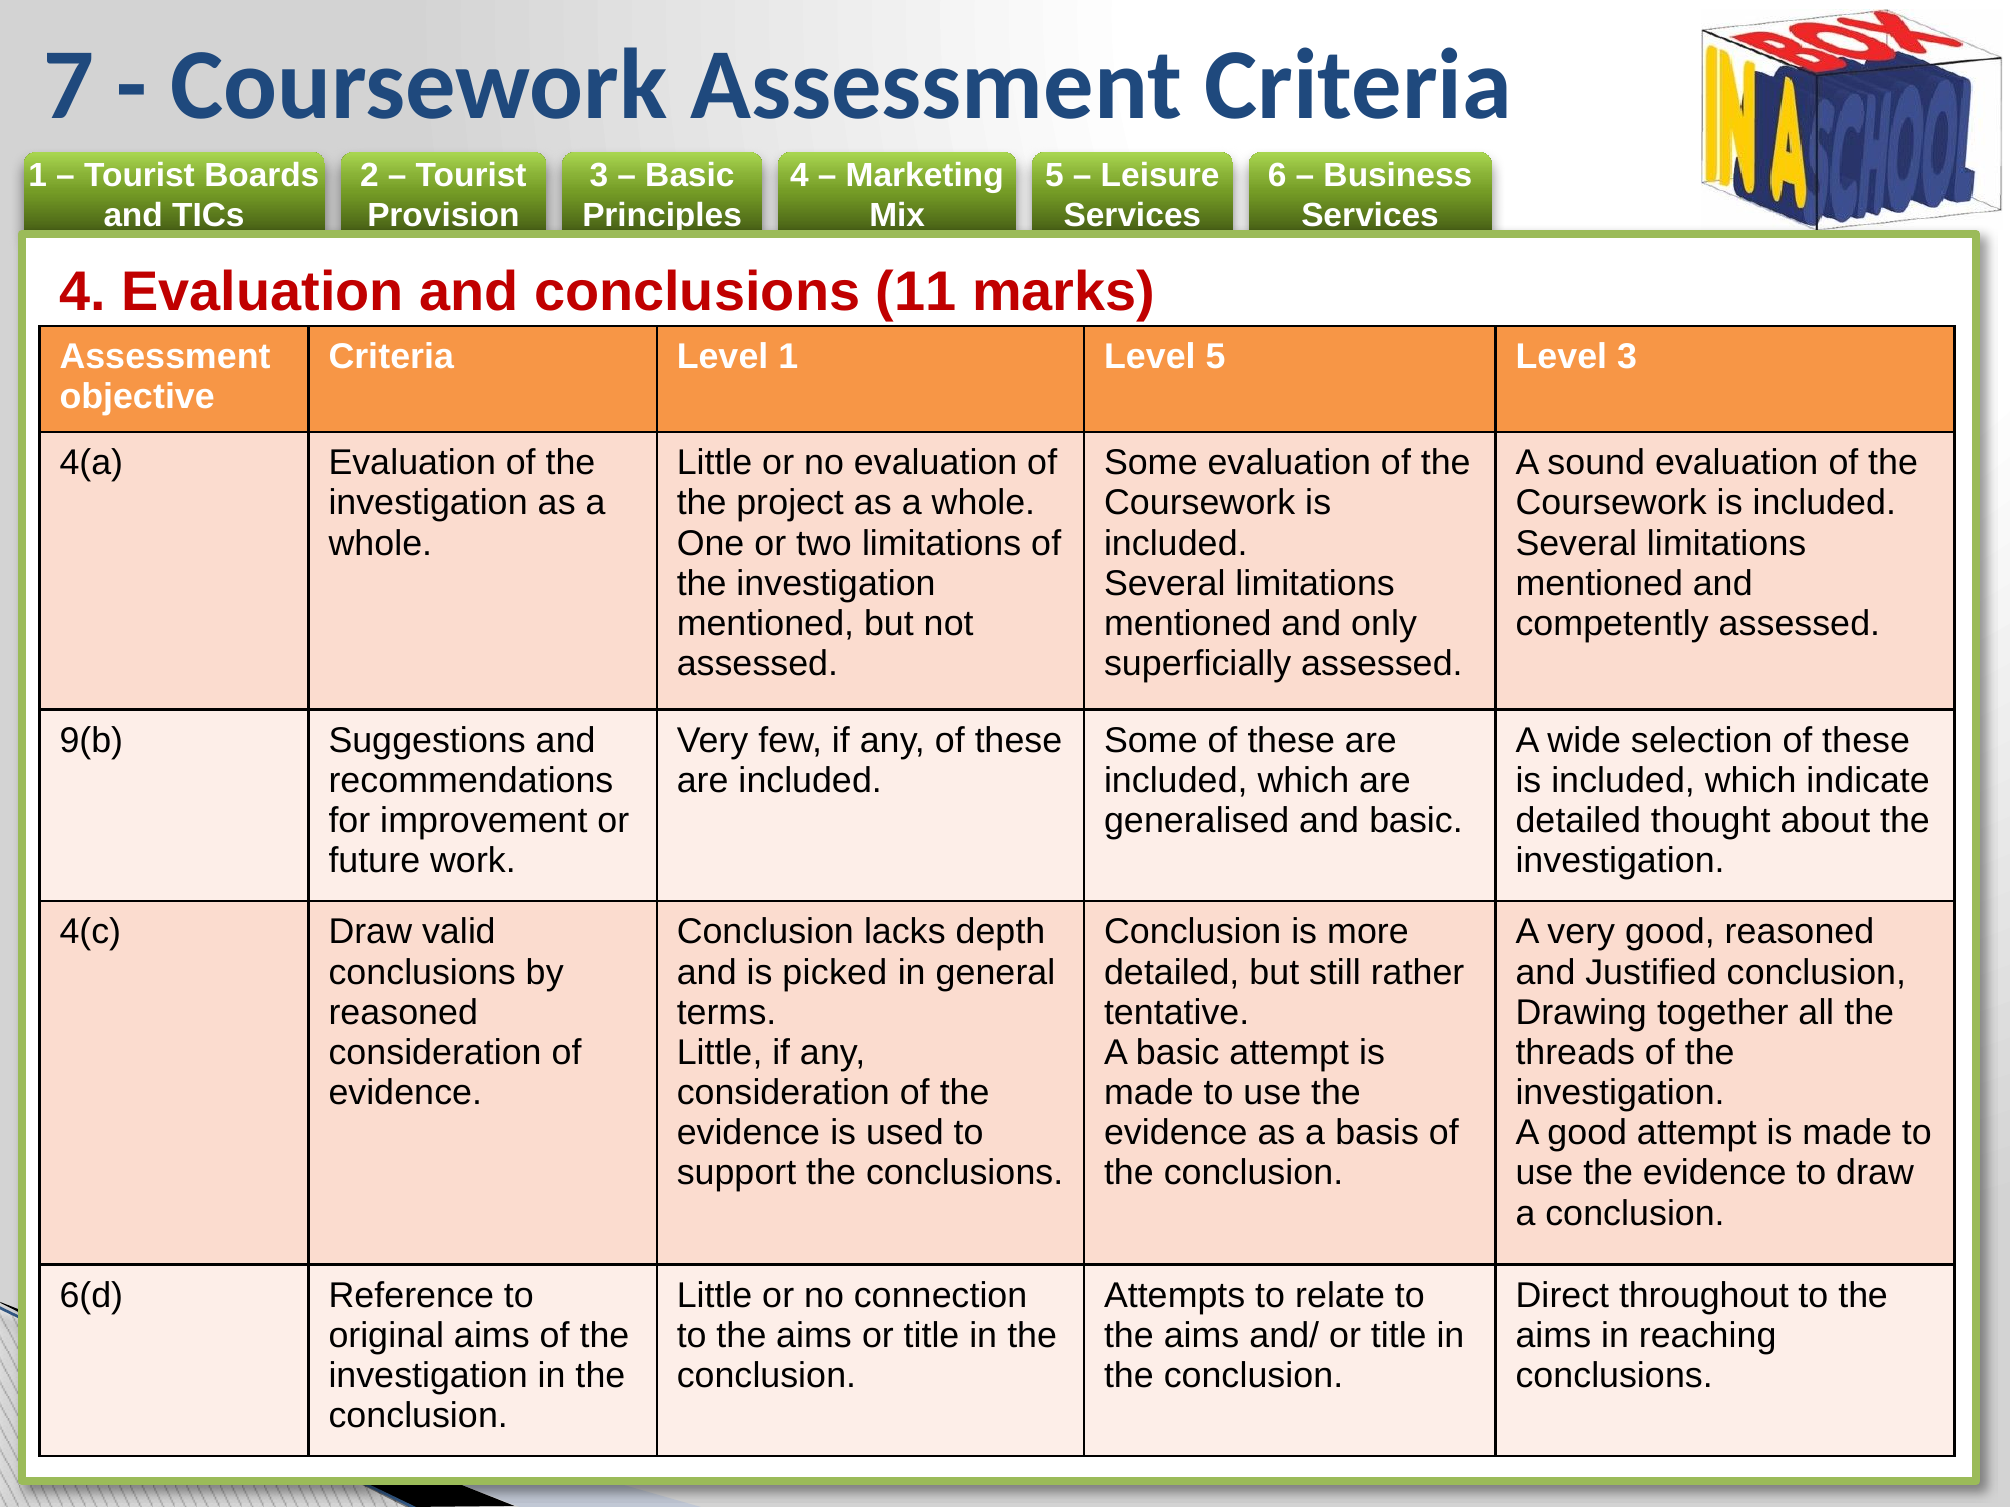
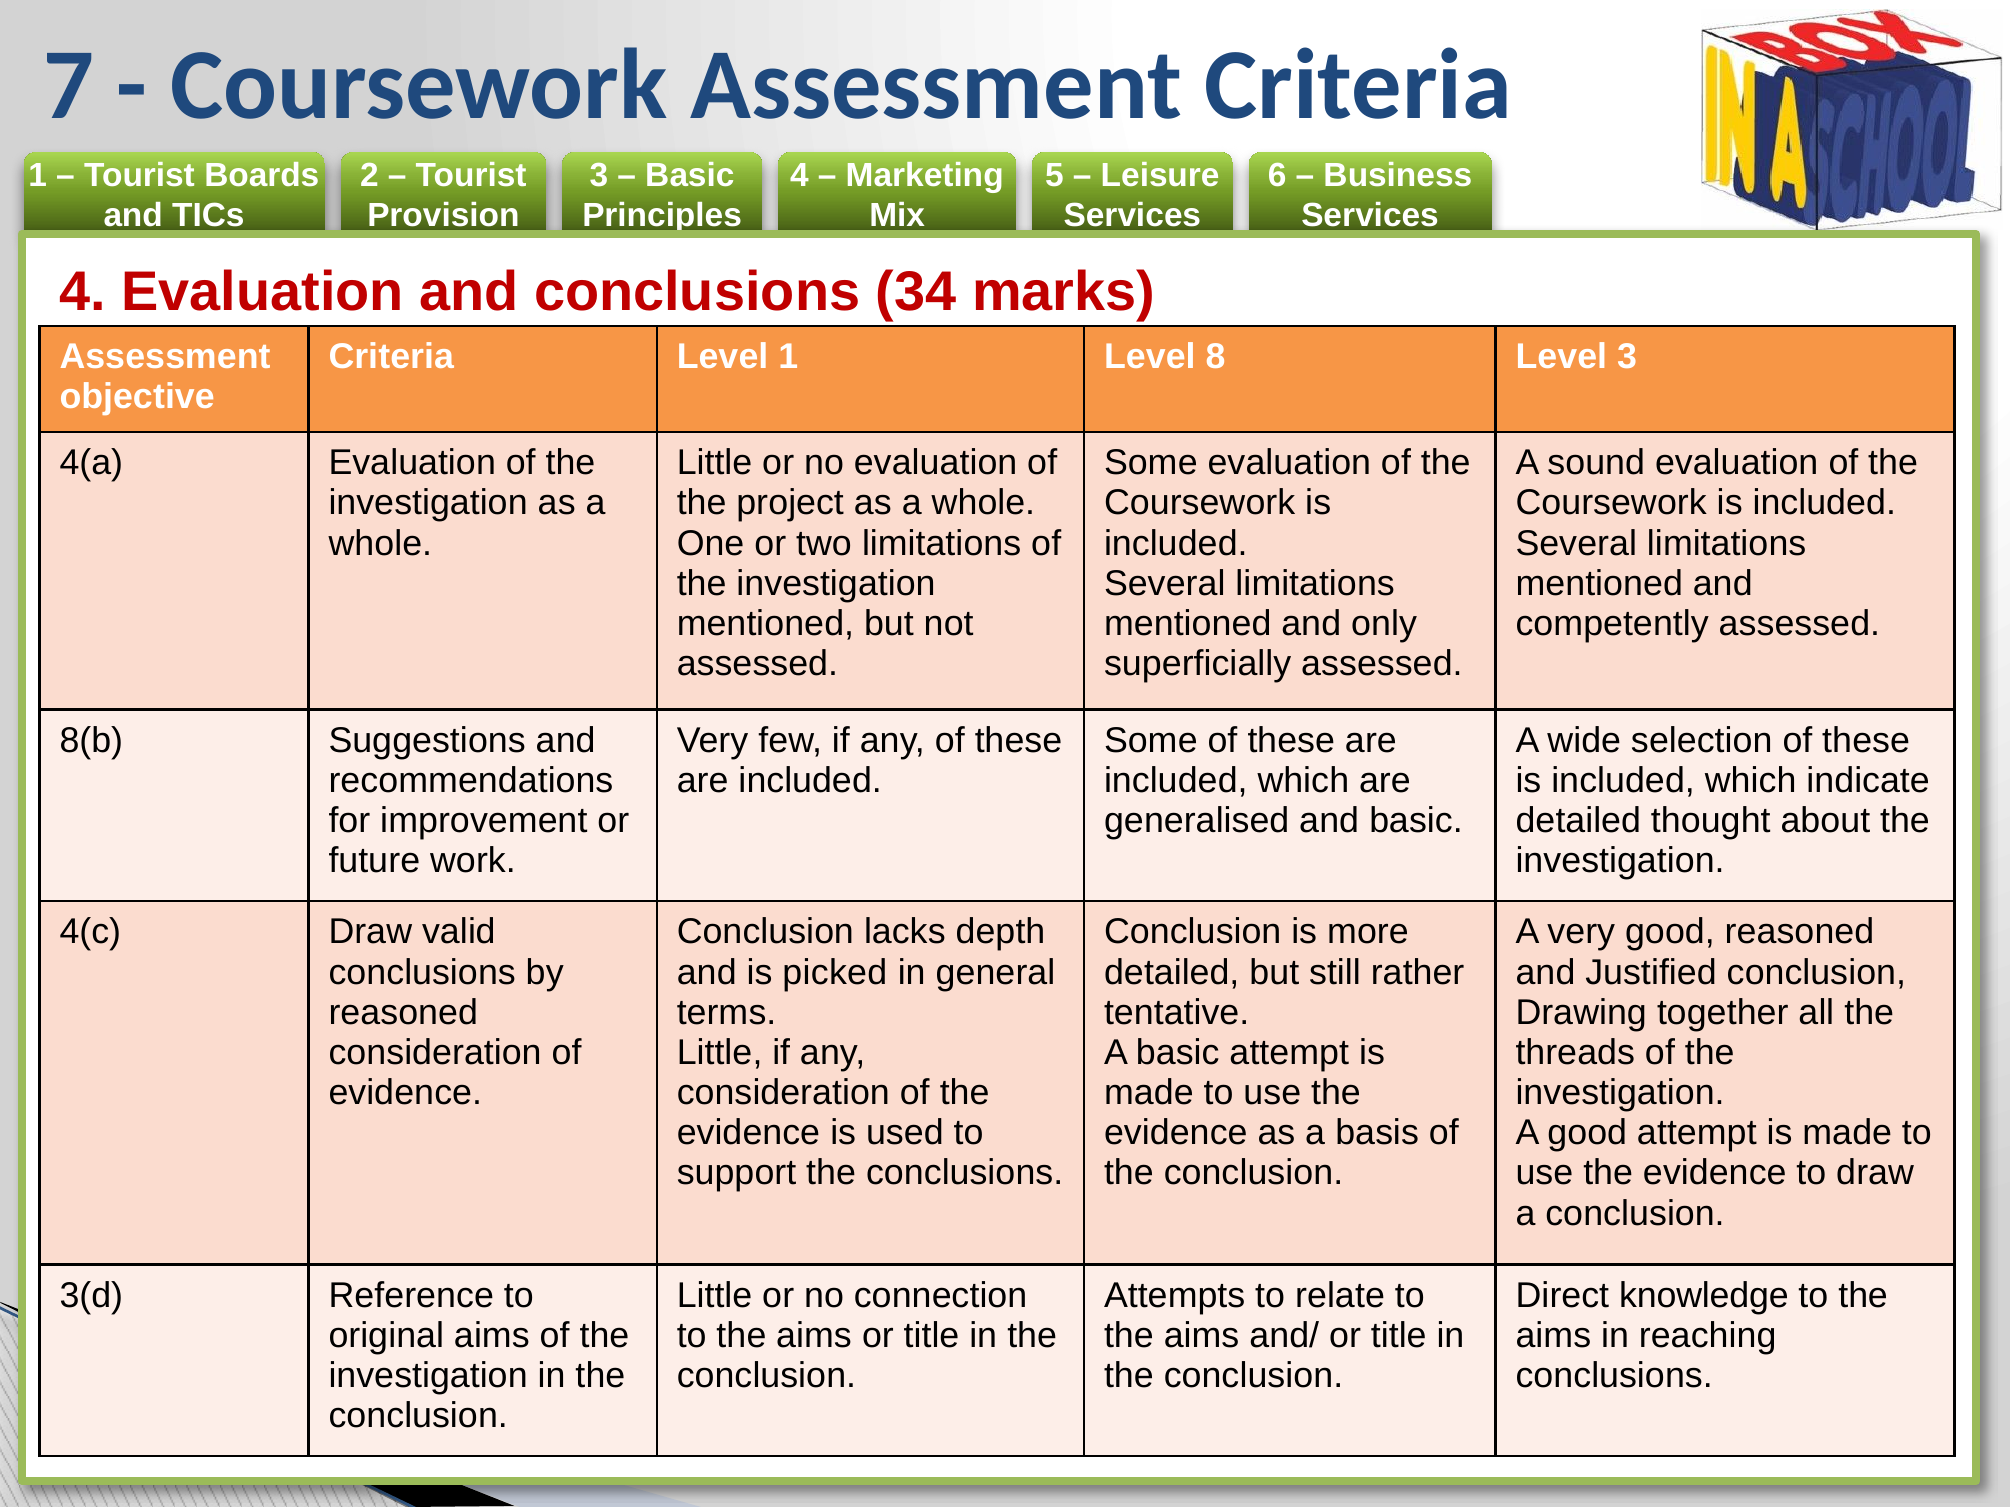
11: 11 -> 34 (916, 292)
Level 5: 5 -> 8 (1216, 357)
9(b: 9(b -> 8(b (91, 741)
6(d: 6(d -> 3(d (91, 1296)
throughout: throughout -> knowledge (1704, 1296)
